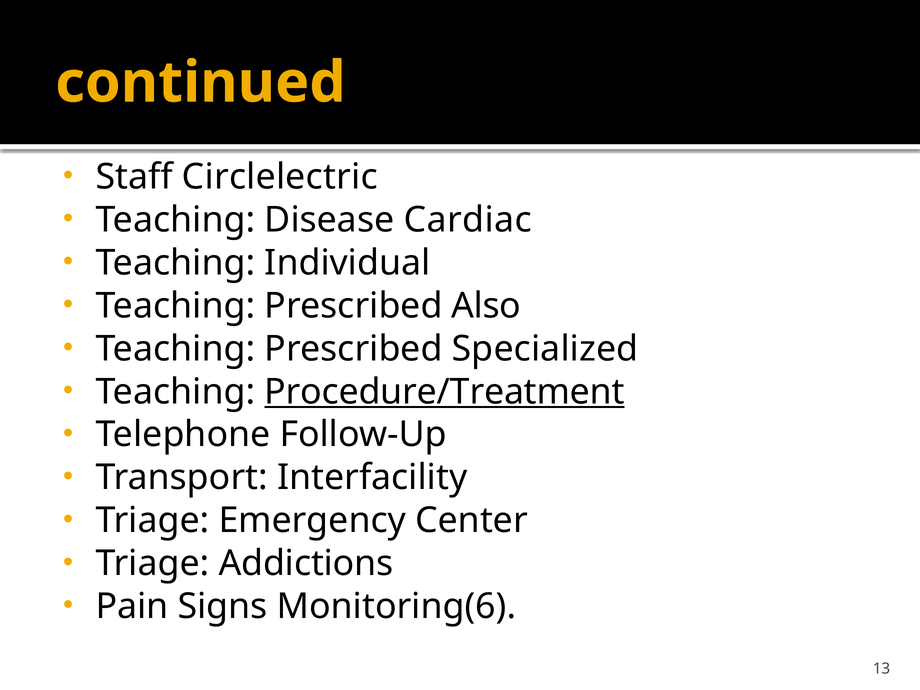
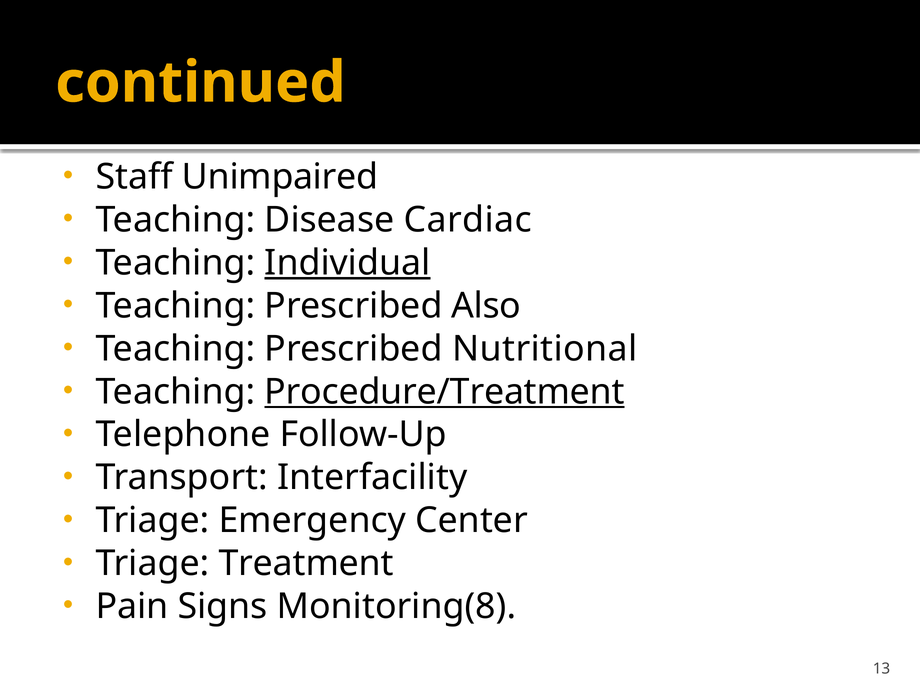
Circlelectric: Circlelectric -> Unimpaired (280, 177)
Individual underline: none -> present (347, 263)
Specialized: Specialized -> Nutritional (545, 349)
Addictions: Addictions -> Treatment (306, 564)
Monitoring(6: Monitoring(6 -> Monitoring(8 (397, 607)
